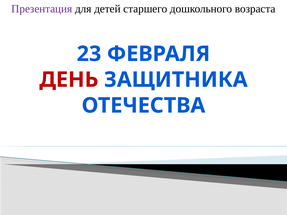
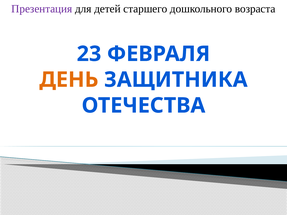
ДЕНЬ colour: red -> orange (69, 80)
